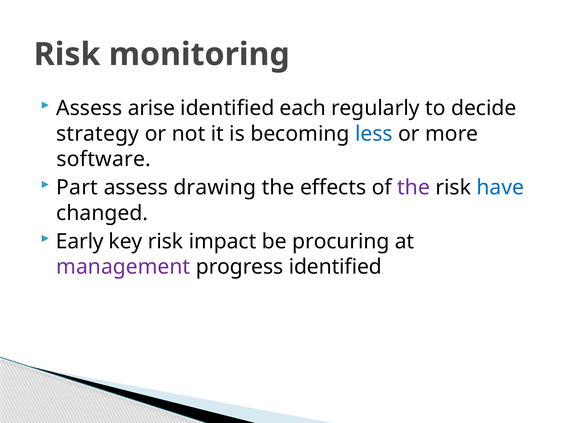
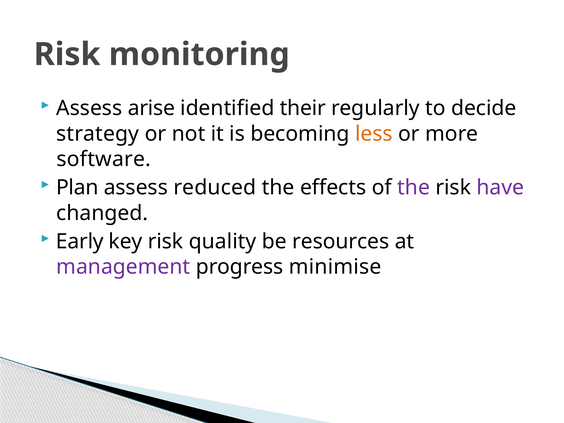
each: each -> their (303, 108)
less colour: blue -> orange (374, 134)
Part: Part -> Plan (77, 188)
drawing: drawing -> reduced (215, 188)
have colour: blue -> purple (500, 188)
impact: impact -> quality (223, 242)
procuring: procuring -> resources (341, 242)
progress identified: identified -> minimise (335, 267)
